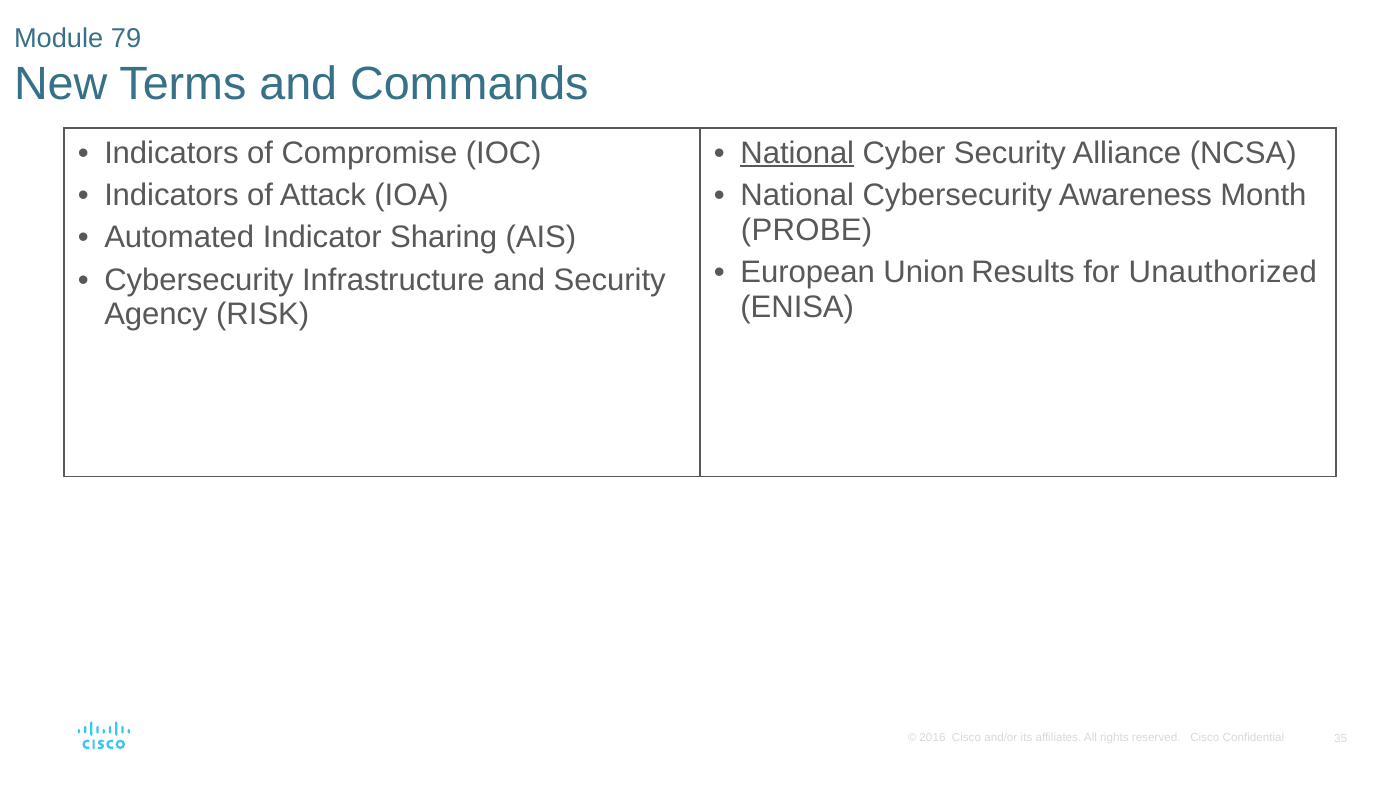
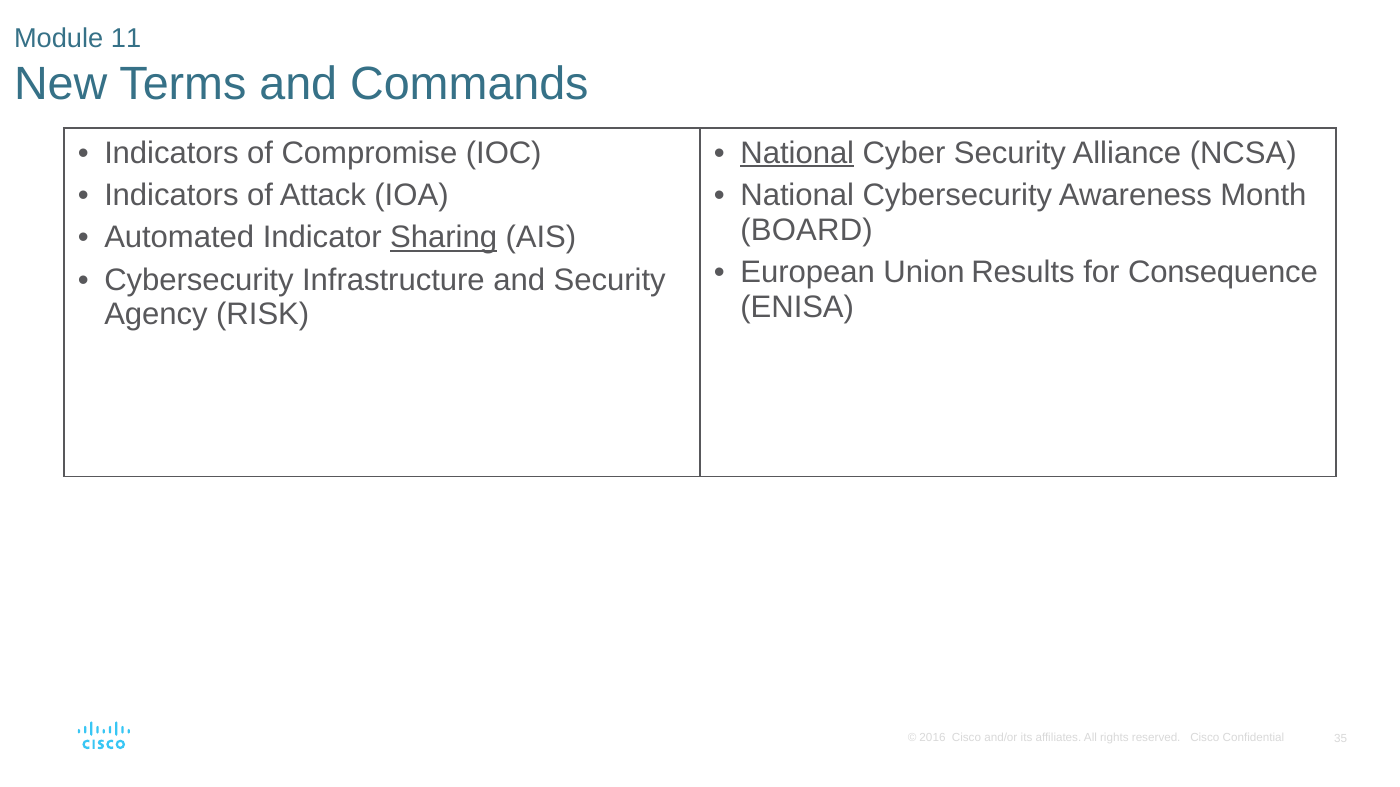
79: 79 -> 11 (126, 38)
PROBE: PROBE -> BOARD (807, 230)
Sharing underline: none -> present (444, 238)
Unauthorized: Unauthorized -> Consequence (1223, 272)
